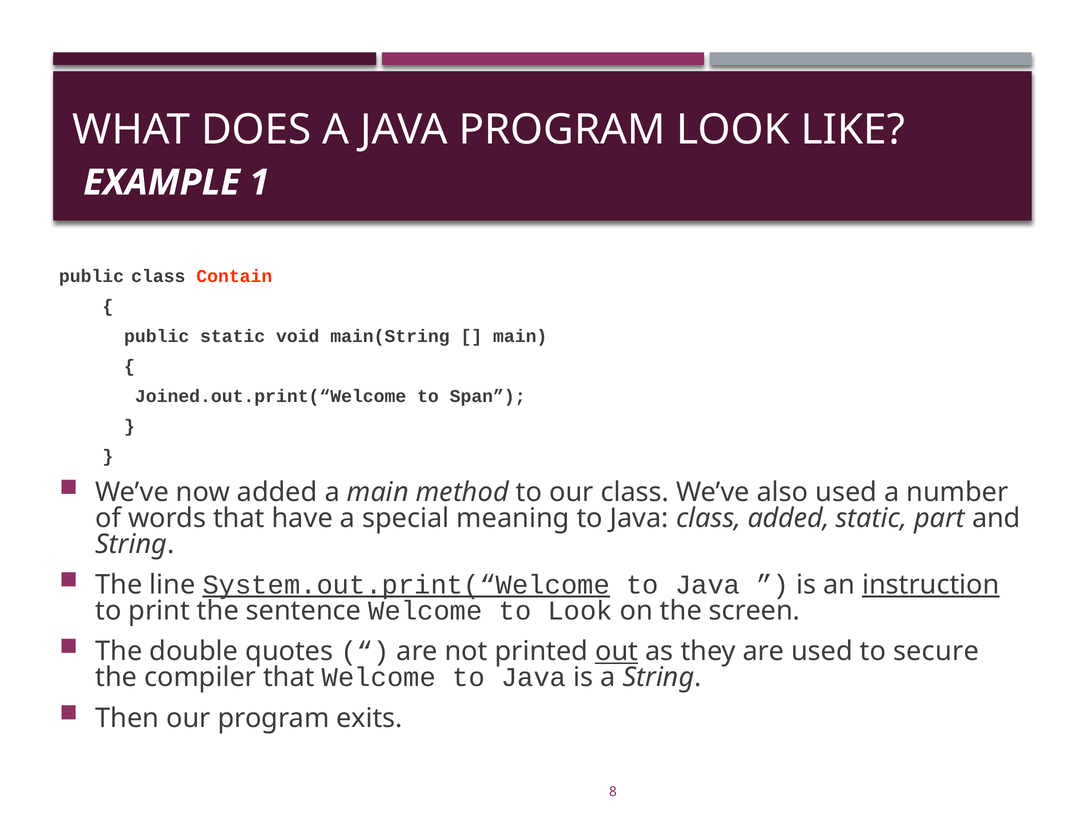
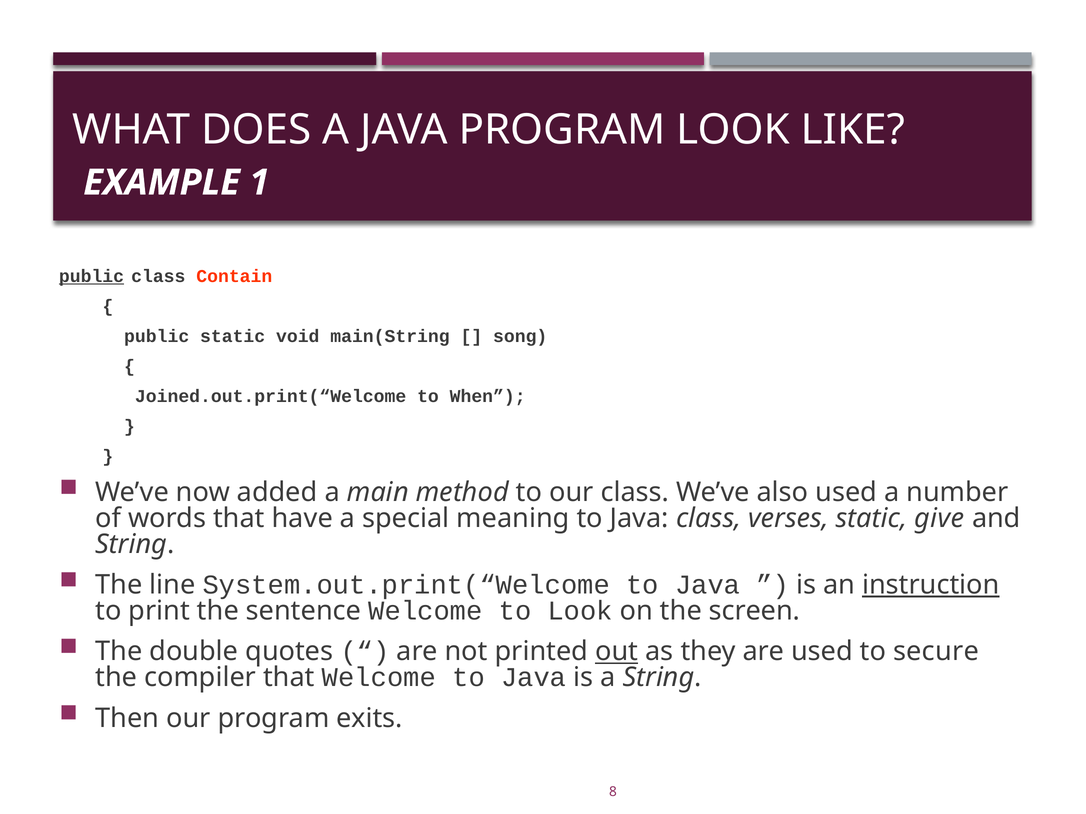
public underline: none -> present (92, 276)
main: main -> song (520, 336)
Span: Span -> When (488, 396)
class added: added -> verses (789, 519)
part: part -> give (939, 519)
System.out.print(“Welcome underline: present -> none (406, 585)
